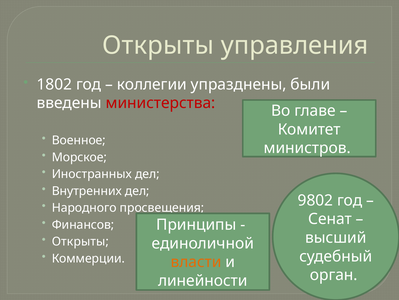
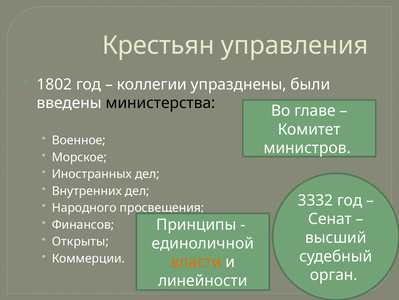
Открыты: Открыты -> Крестьян (158, 45)
министерства colour: red -> black (161, 103)
9802: 9802 -> 3332 (315, 200)
